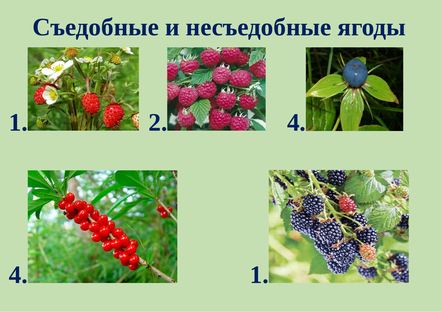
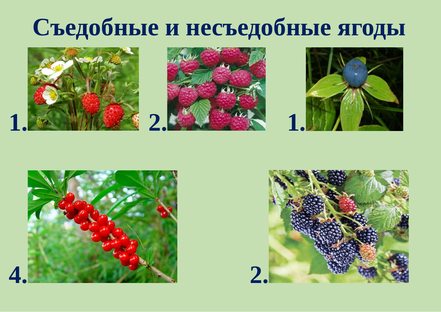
2 4: 4 -> 1 (296, 123)
4 1: 1 -> 2 (259, 275)
